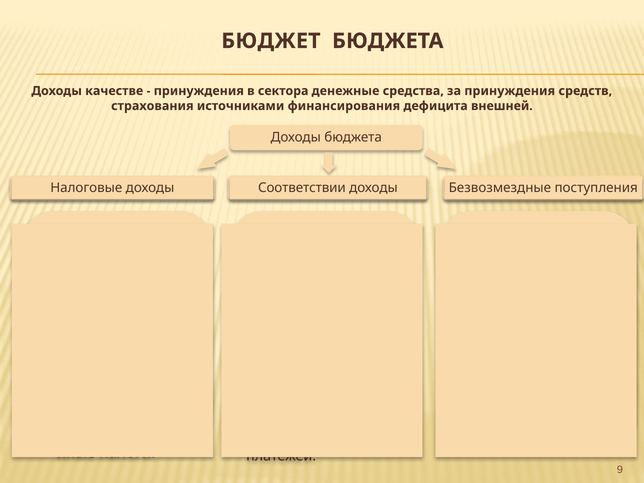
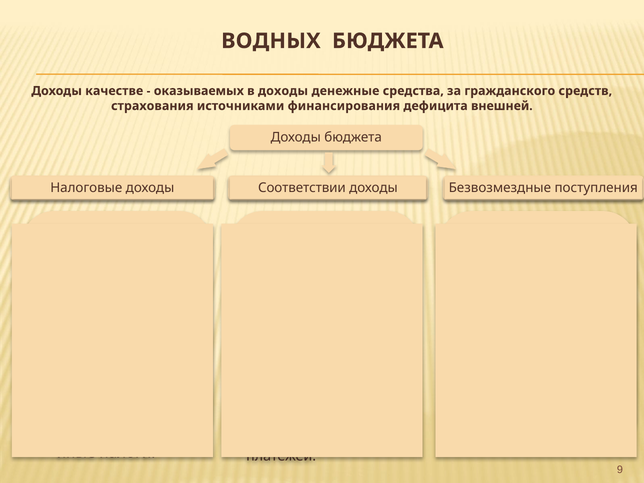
БЮДЖЕТ: БЮДЖЕТ -> ВОДНЫХ (271, 41)
принуждения: принуждения -> оказываемых (199, 91)
в сектора: сектора -> доходы (283, 91)
за принуждения: принуждения -> гражданского (510, 91)
